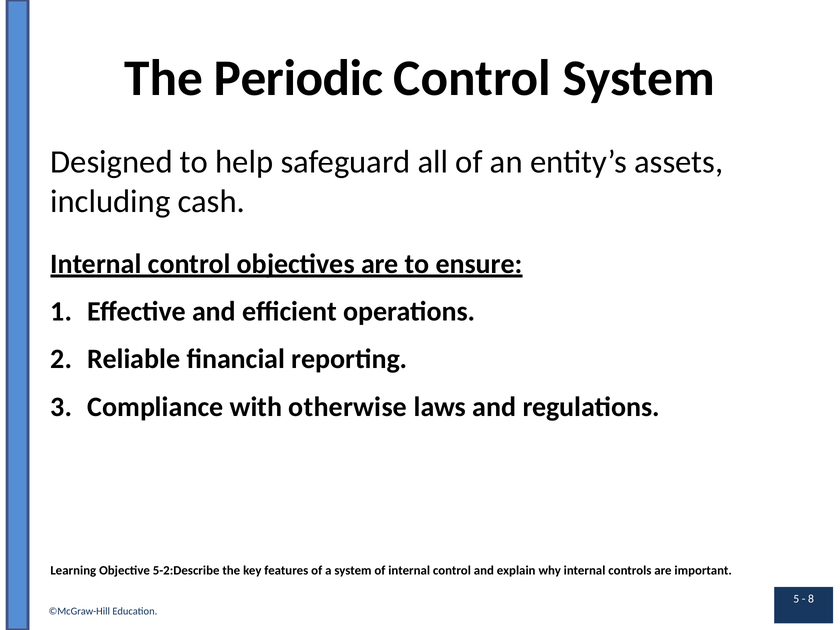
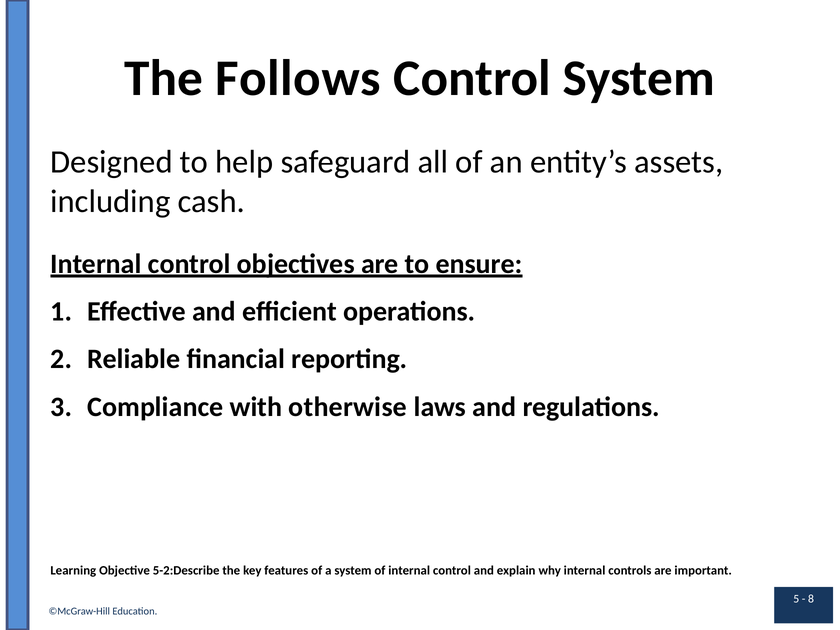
Periodic: Periodic -> Follows (298, 79)
